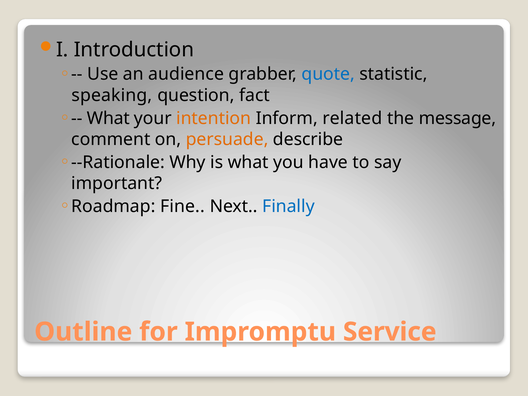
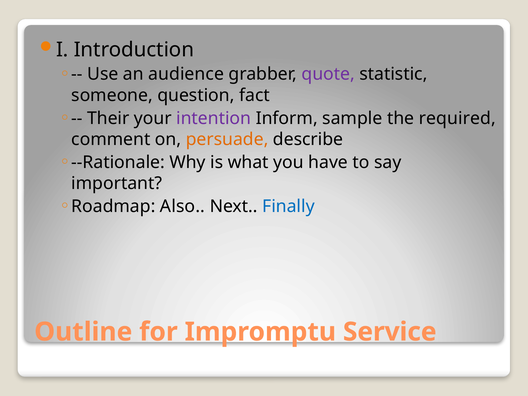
quote colour: blue -> purple (328, 74)
speaking: speaking -> someone (112, 95)
What: What -> Their (108, 118)
intention colour: orange -> purple (214, 118)
related: related -> sample (352, 118)
message: message -> required (457, 118)
Fine: Fine -> Also (182, 206)
